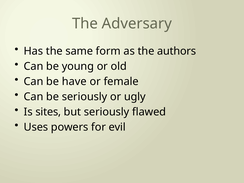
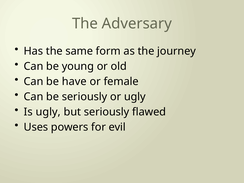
authors: authors -> journey (177, 51)
Is sites: sites -> ugly (48, 112)
